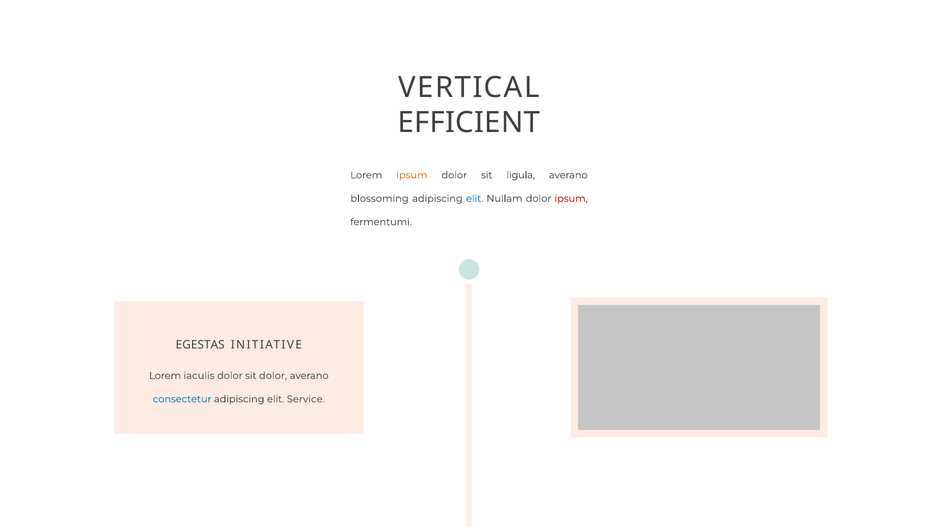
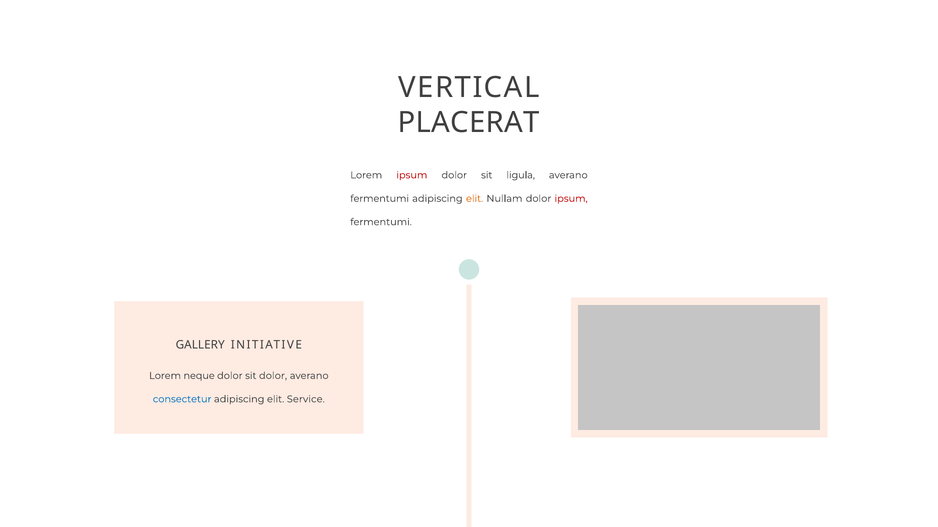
EFFICIENT: EFFICIENT -> PLACERAT (469, 123)
ipsum colour: orange -> red (412, 175)
blossoming: blossoming -> fermentumi (380, 199)
elit colour: blue -> orange (475, 199)
EGESTAS: EGESTAS -> GALLERY (200, 346)
iaculis: iaculis -> neque (199, 376)
